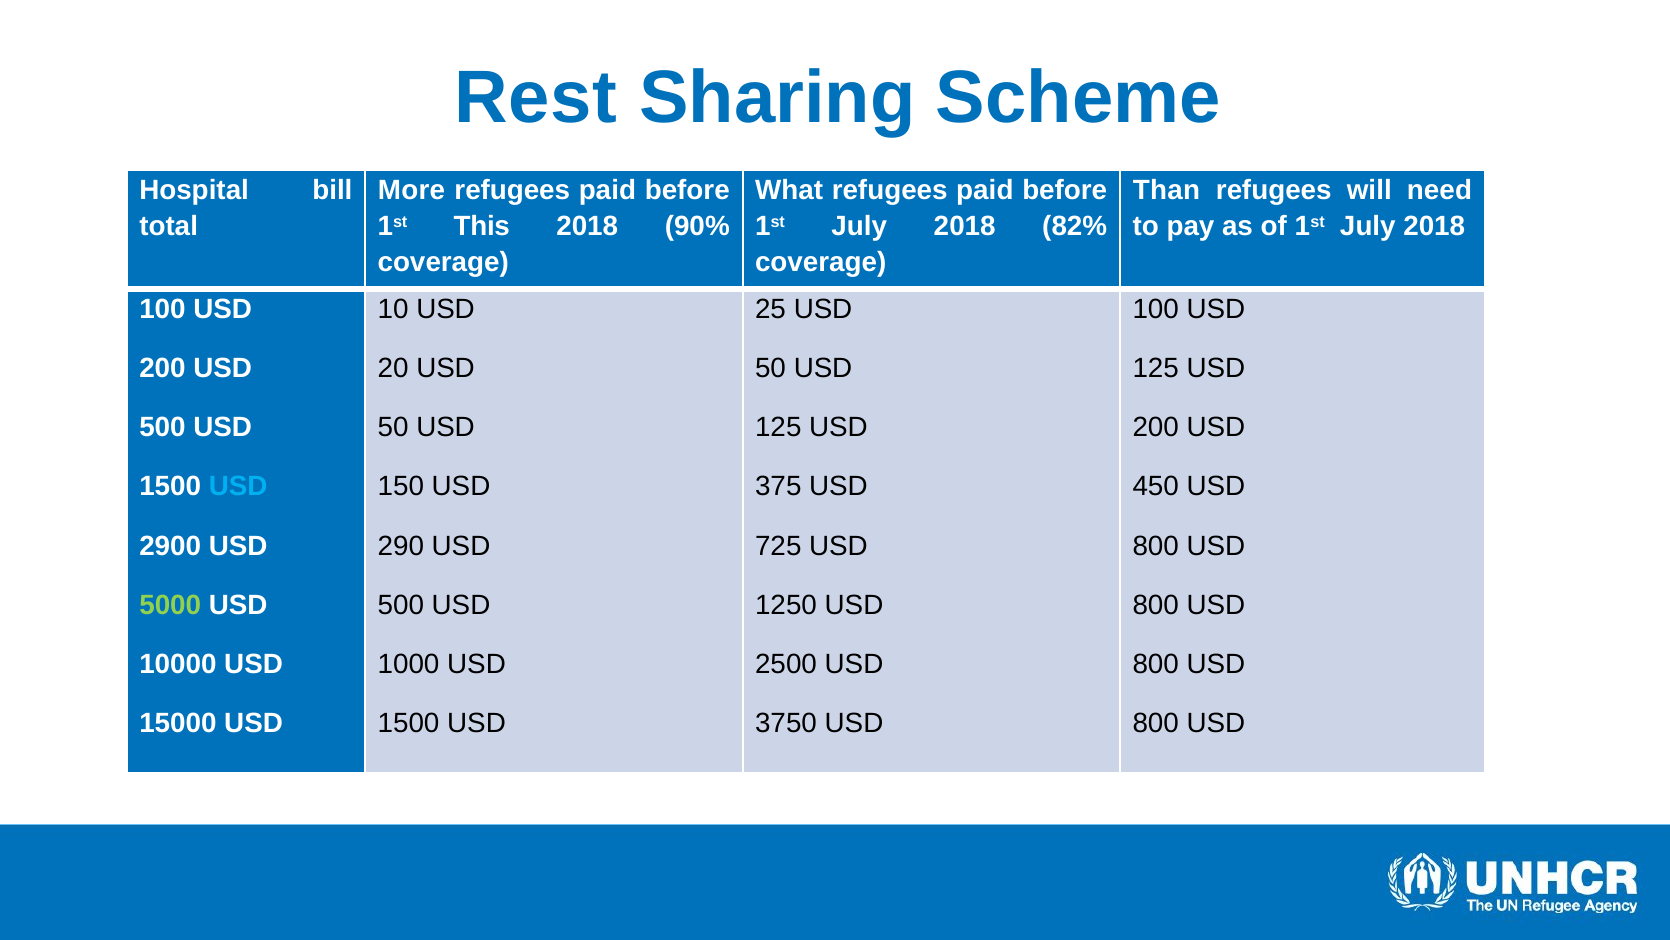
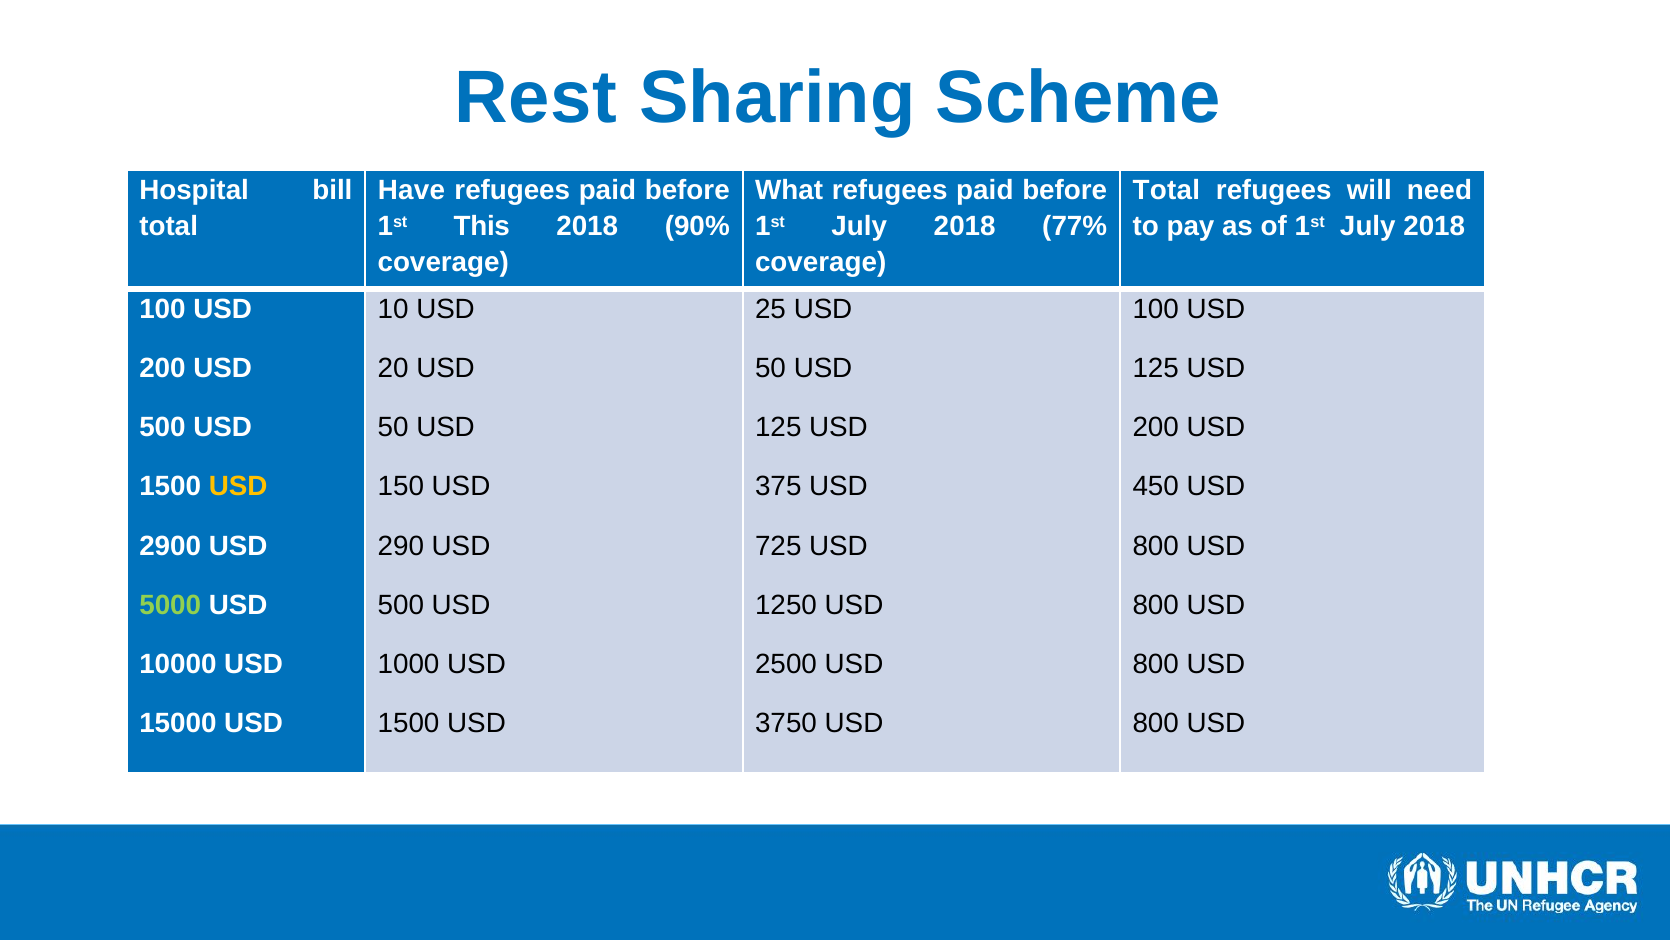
More: More -> Have (412, 191)
Than: Than -> Total (1166, 191)
82%: 82% -> 77% (1075, 226)
USD colour: light blue -> yellow (238, 486)
